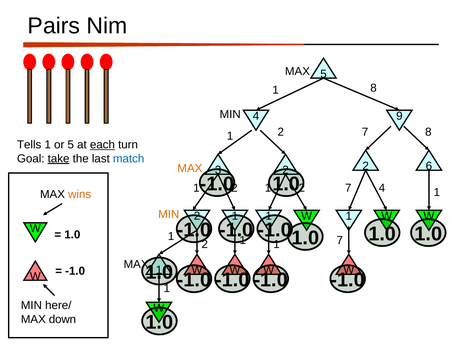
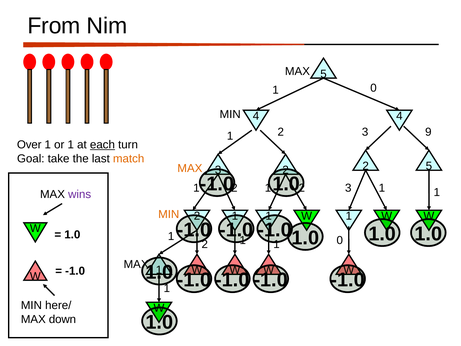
Pairs: Pairs -> From (54, 26)
8: 8 -> 0 (373, 88)
4 9: 9 -> 4 (399, 116)
2 8: 8 -> 9 (428, 132)
7: 7 -> 3 (365, 132)
Tells: Tells -> Over (29, 145)
or 5: 5 -> 1 (71, 145)
take underline: present -> none (59, 158)
match colour: blue -> orange (129, 158)
2 6: 6 -> 5 (429, 166)
7: 7 -> 3 (348, 188)
4: 4 -> 1 (382, 188)
wins colour: orange -> purple (80, 194)
7: 7 -> 0 (340, 240)
